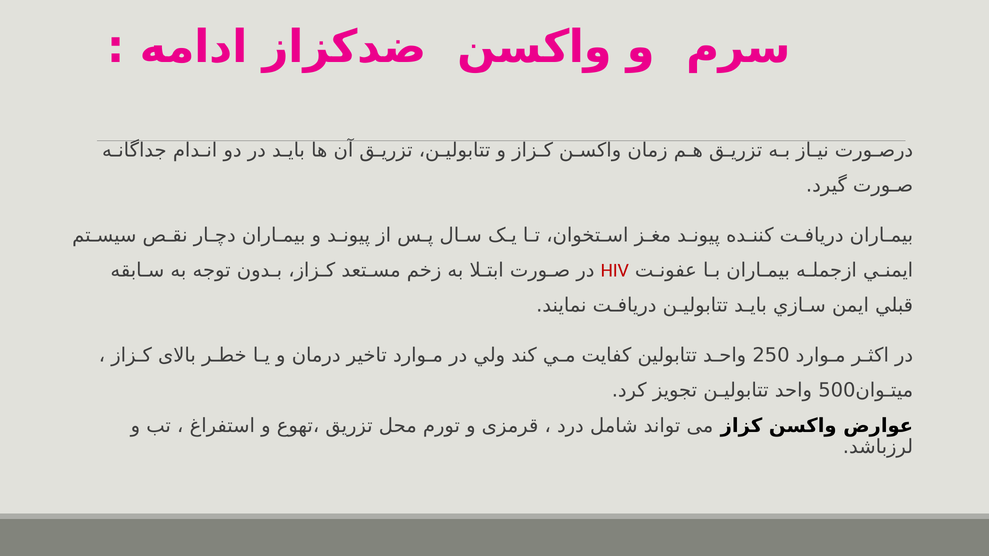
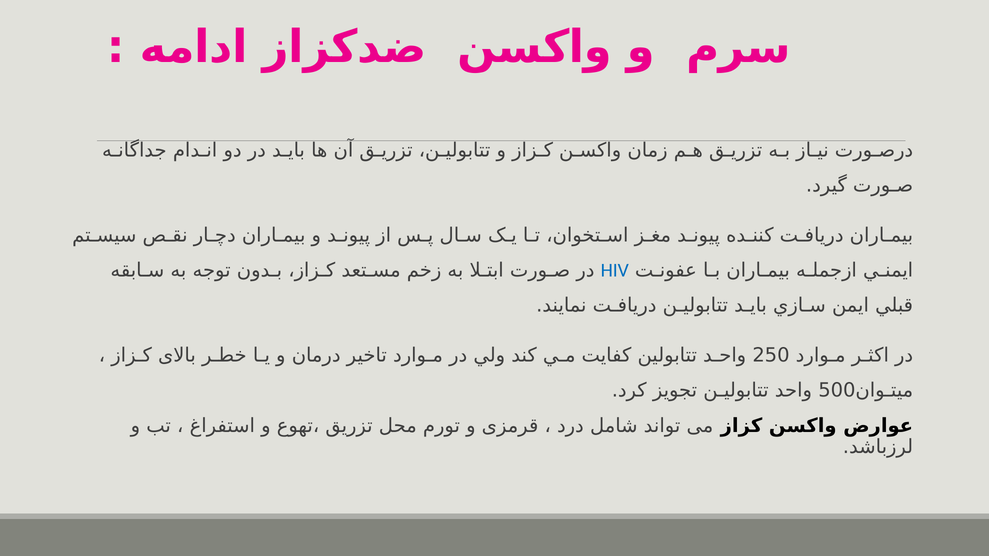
HIV colour: red -> blue (615, 270)
